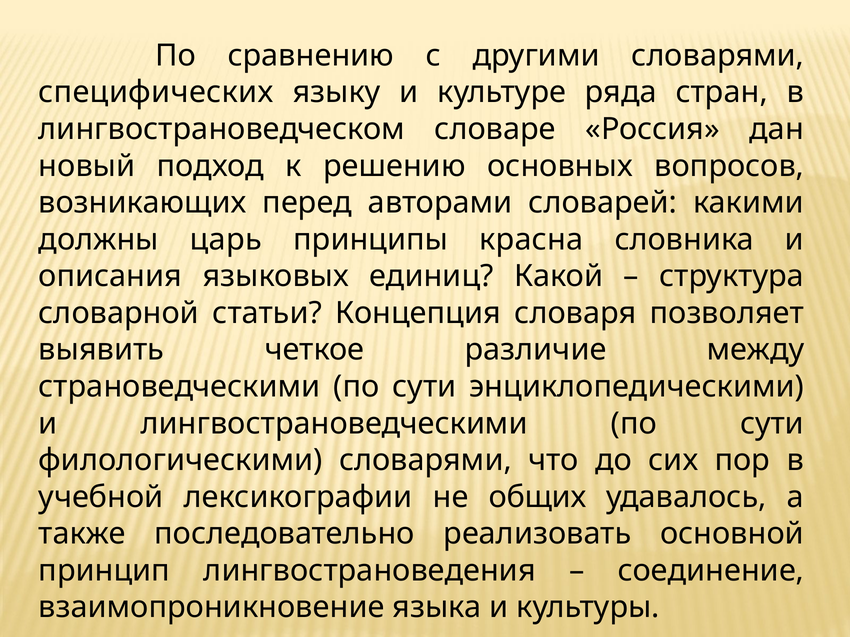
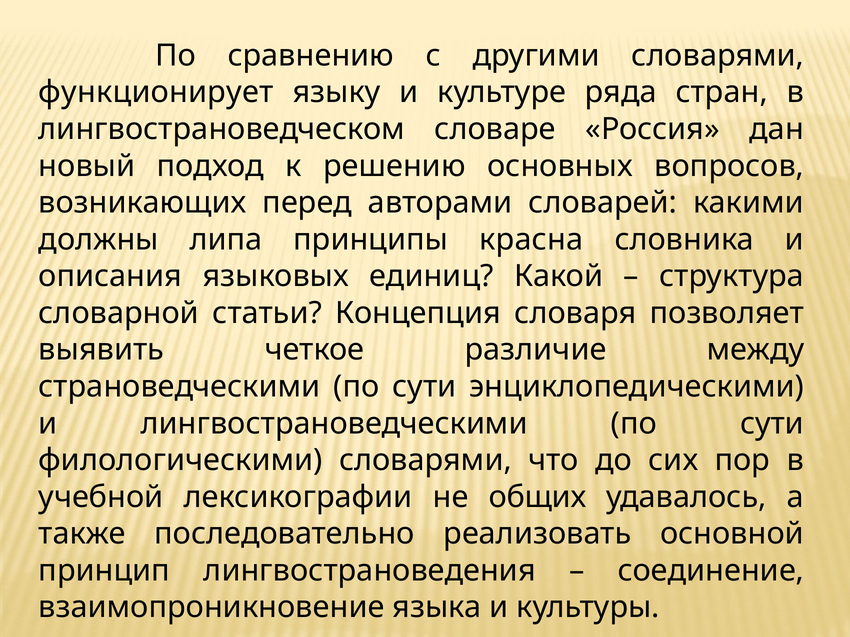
специфических: специфических -> функционирует (156, 92)
царь: царь -> липа (226, 240)
